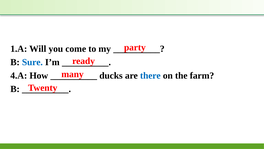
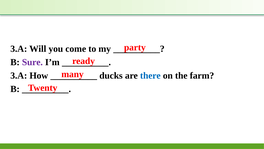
1.A: 1.A -> 3.A (19, 49)
Sure colour: blue -> purple (32, 62)
4.A: 4.A -> 3.A (19, 75)
